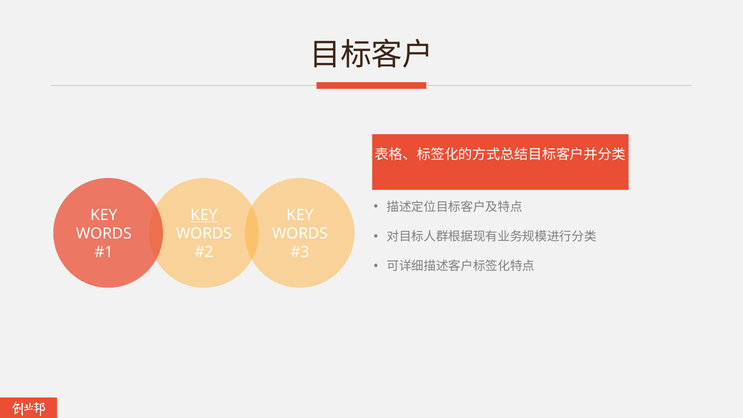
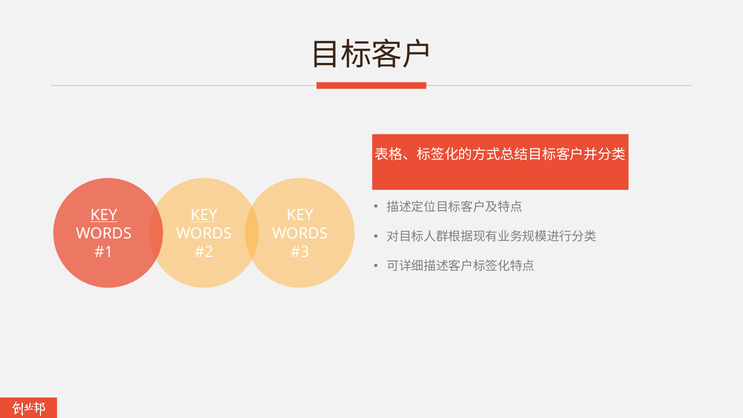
KEY underline: none -> present (104, 215)
